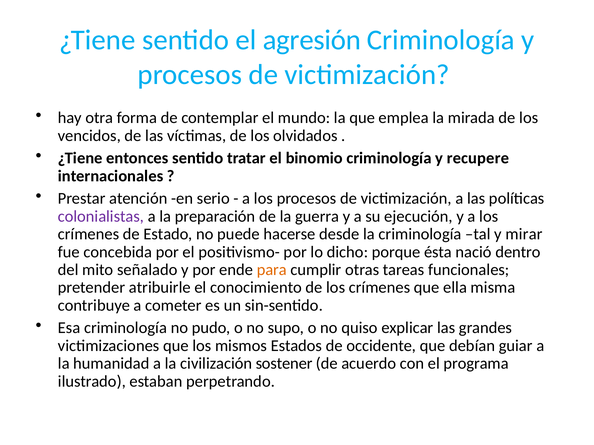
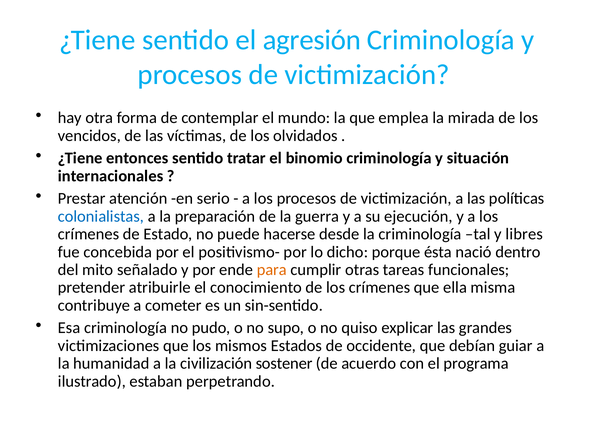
recupere: recupere -> situación (478, 158)
colonialistas colour: purple -> blue (101, 217)
mirar: mirar -> libres (524, 234)
